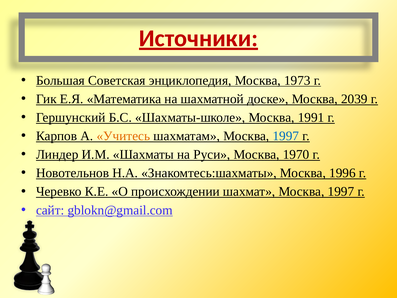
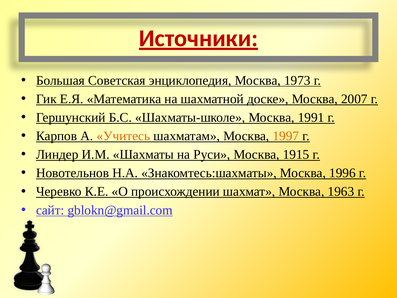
2039: 2039 -> 2007 (354, 99)
1997 colour: blue -> orange (286, 136)
1970: 1970 -> 1915 (296, 154)
шахмат Москва 1997: 1997 -> 1963 (341, 191)
